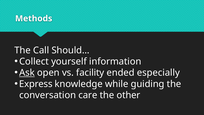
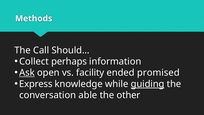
yourself: yourself -> perhaps (69, 61)
especially: especially -> promised (158, 73)
guiding underline: none -> present (148, 84)
care: care -> able (88, 95)
